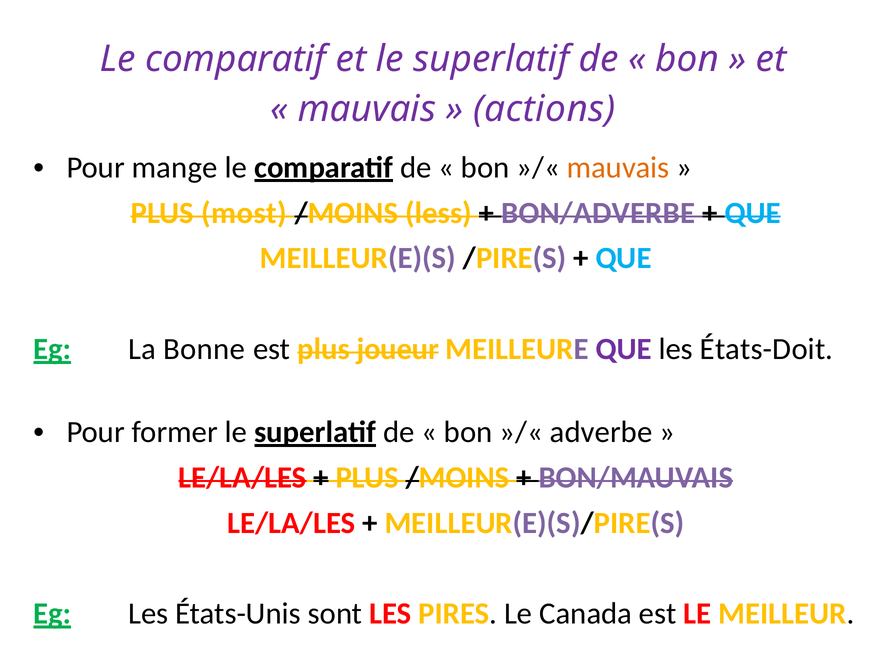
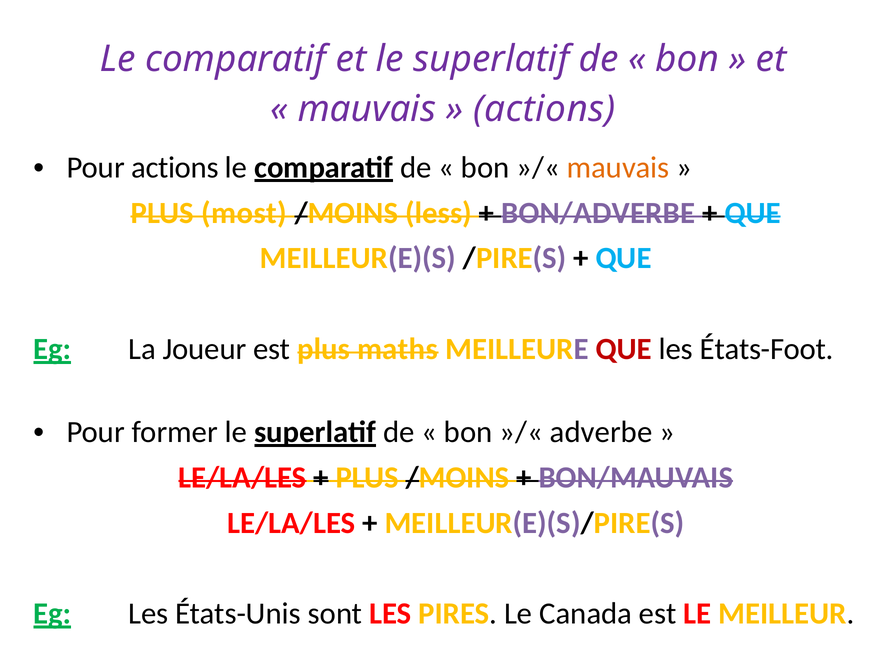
Pour mange: mange -> actions (175, 168)
Bonne: Bonne -> Joueur (204, 349)
joueur: joueur -> maths (398, 349)
QUE colour: purple -> red (624, 349)
États-Doit: États-Doit -> États-Foot (767, 349)
